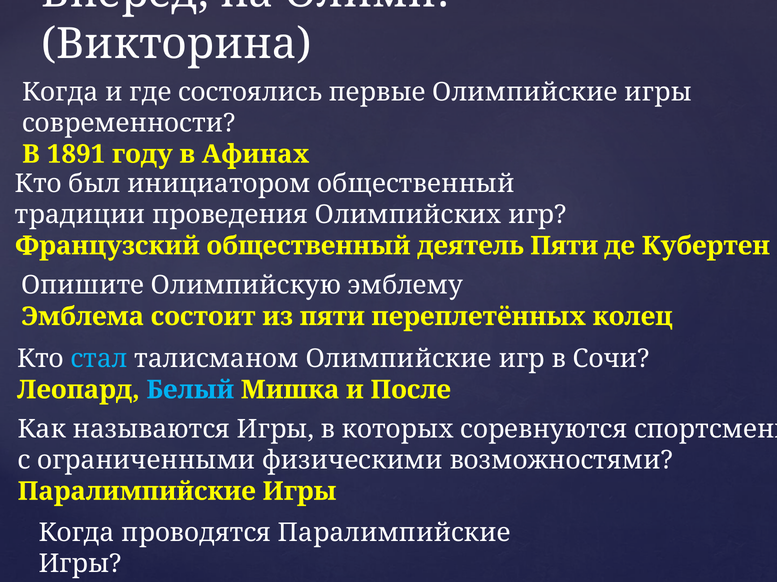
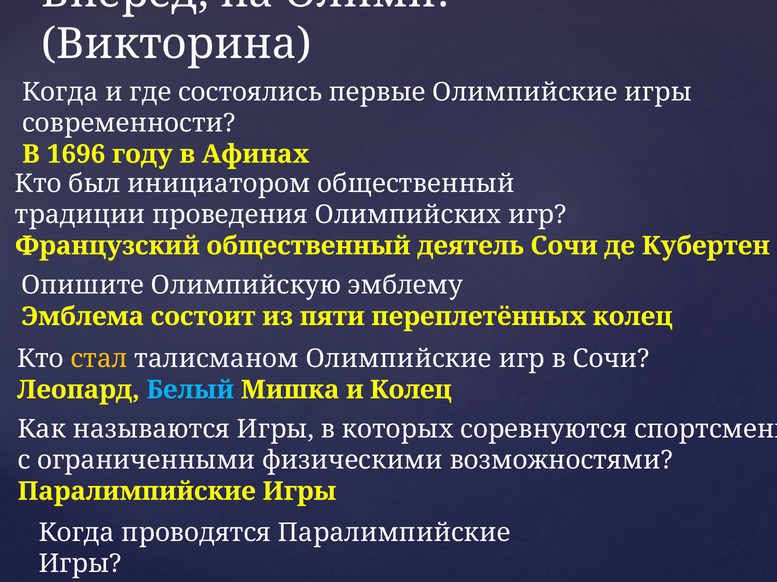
1891: 1891 -> 1696 (76, 154)
деятель Пяти: Пяти -> Сочи (564, 246)
стал colour: light blue -> yellow (99, 359)
и После: После -> Колец (411, 390)
